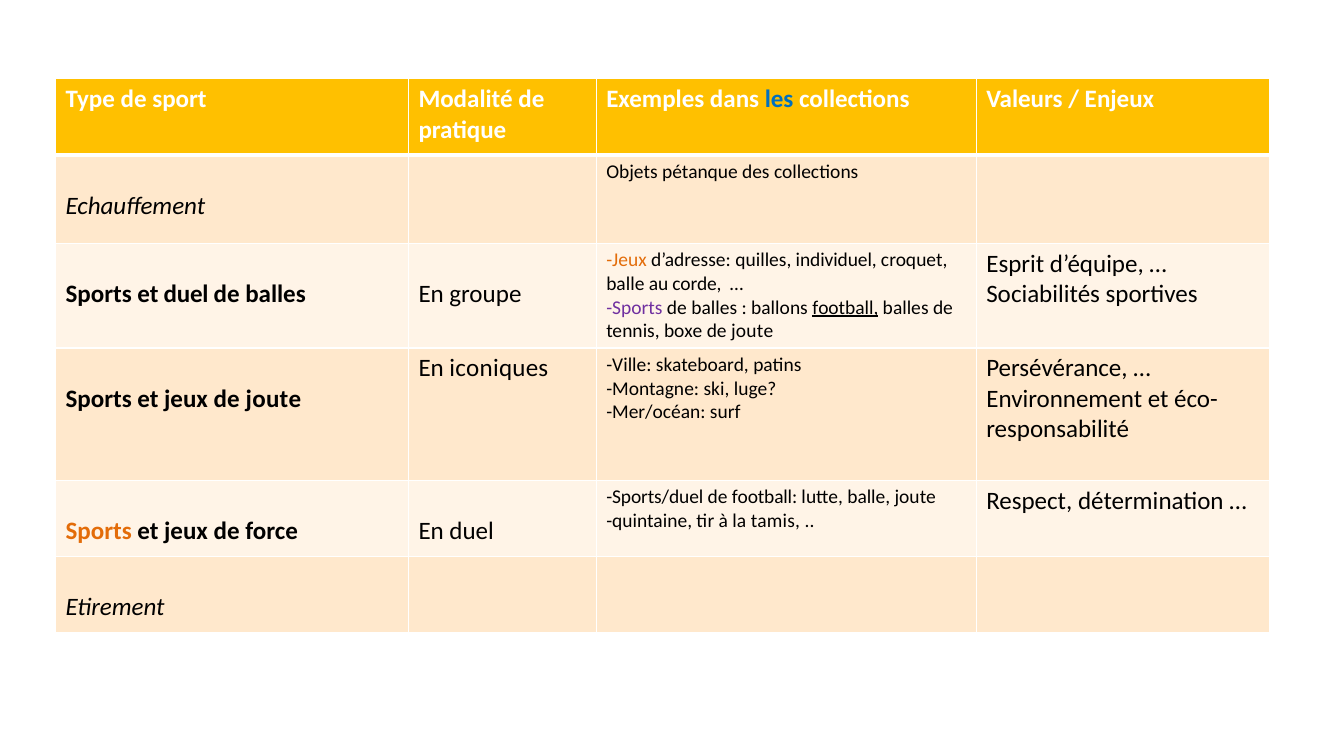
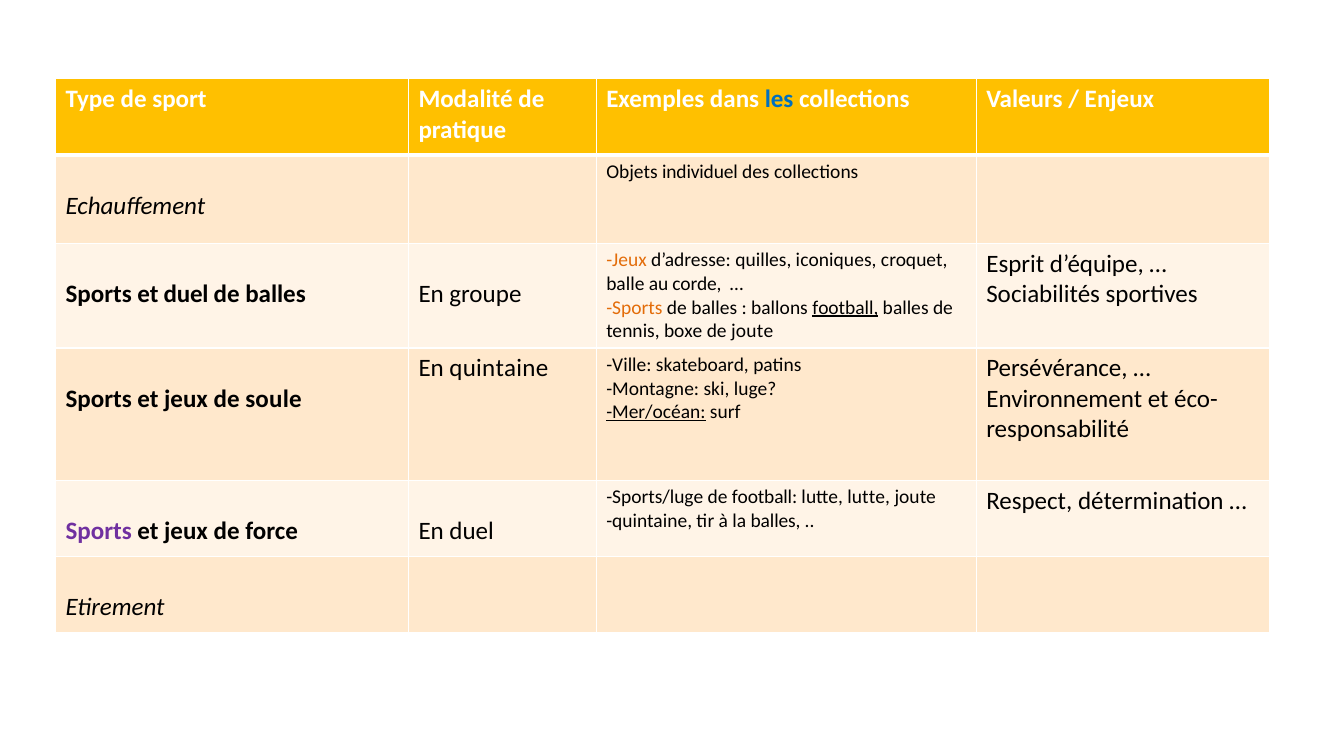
pétanque: pétanque -> individuel (700, 172)
individuel: individuel -> iconiques (836, 260)
Sports colour: purple -> orange (634, 308)
En iconiques: iconiques -> quintaine (499, 369)
jeux de joute: joute -> soule (274, 399)
Mer/océan underline: none -> present (656, 412)
Sports/duel: Sports/duel -> Sports/luge (655, 497)
lutte balle: balle -> lutte (869, 497)
la tamis: tamis -> balles (776, 521)
Sports colour: orange -> purple (99, 531)
